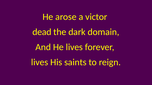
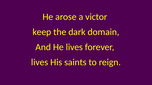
dead: dead -> keep (42, 32)
